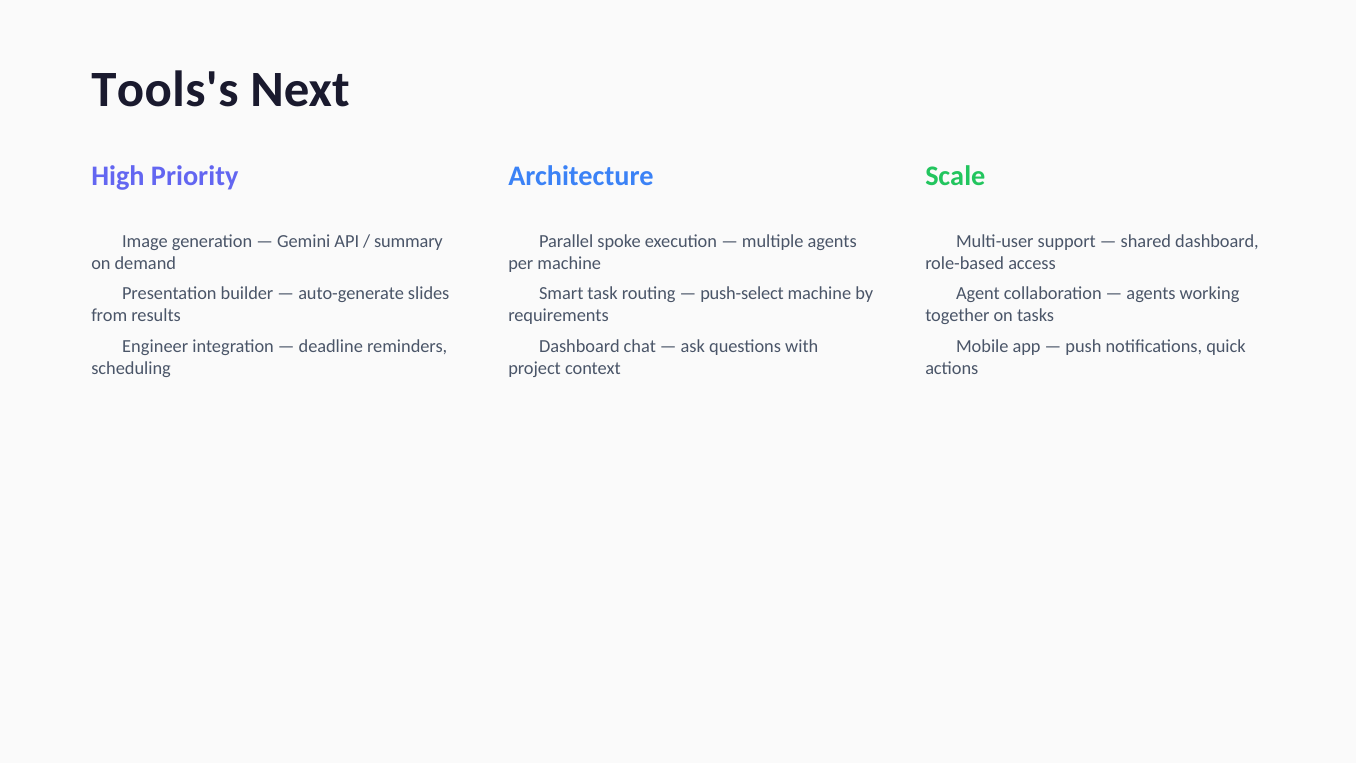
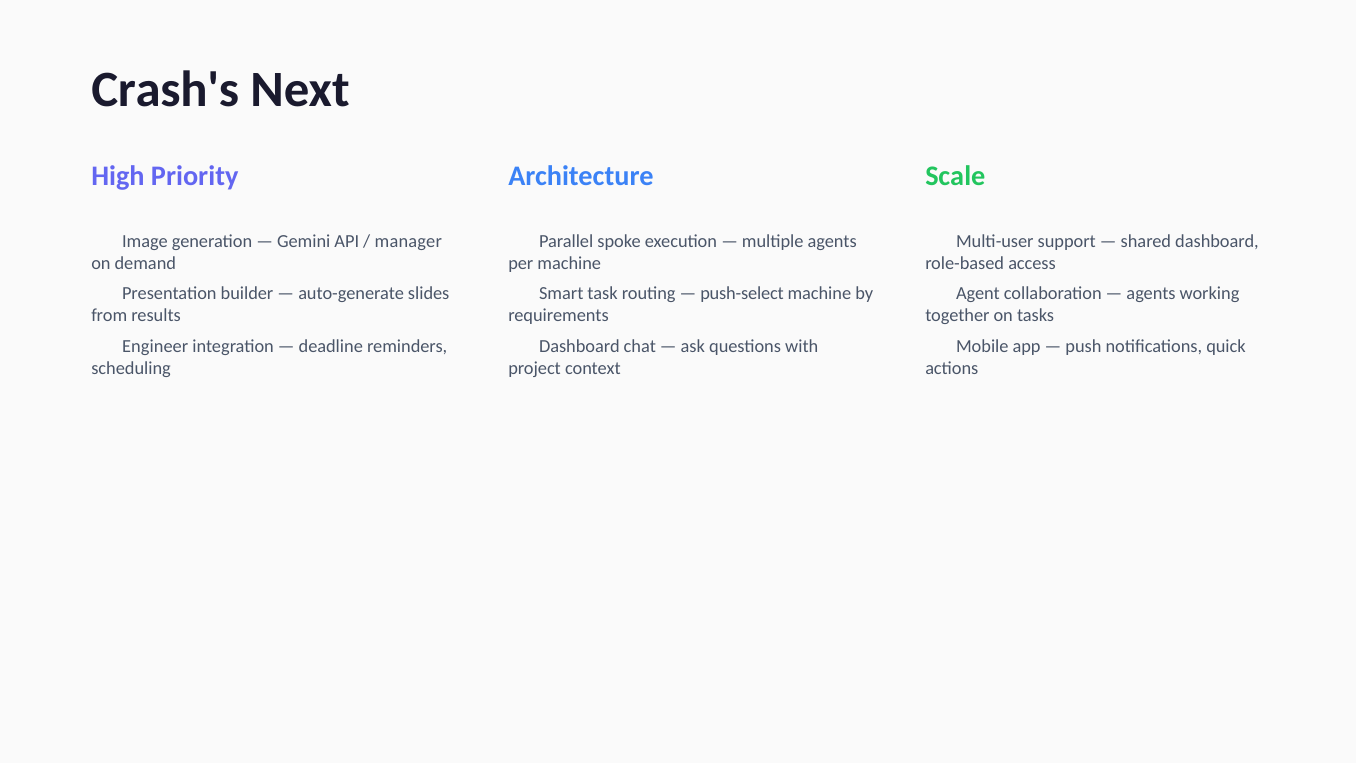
Tools's: Tools's -> Crash's (165, 90)
summary: summary -> manager (408, 241)
